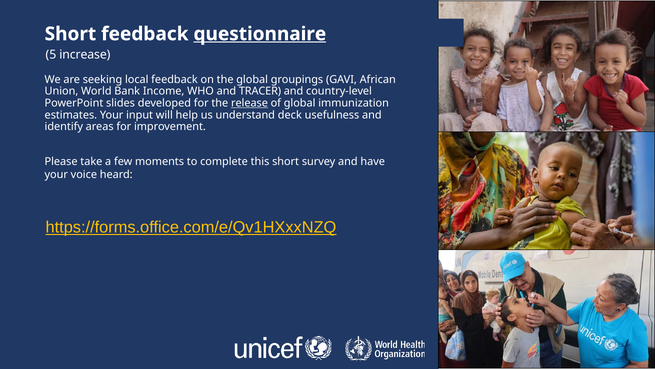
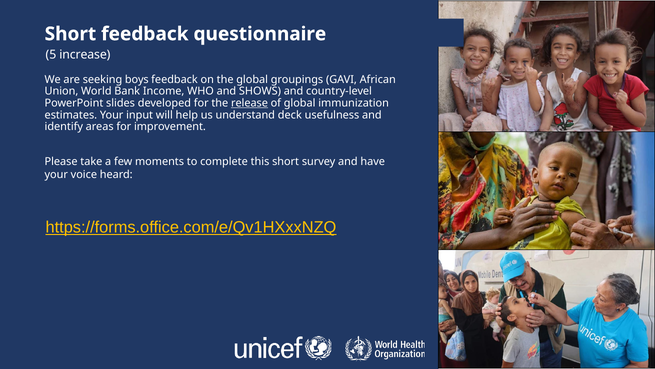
questionnaire underline: present -> none (260, 34)
local: local -> boys (137, 79)
TRACER: TRACER -> SHOWS (260, 91)
